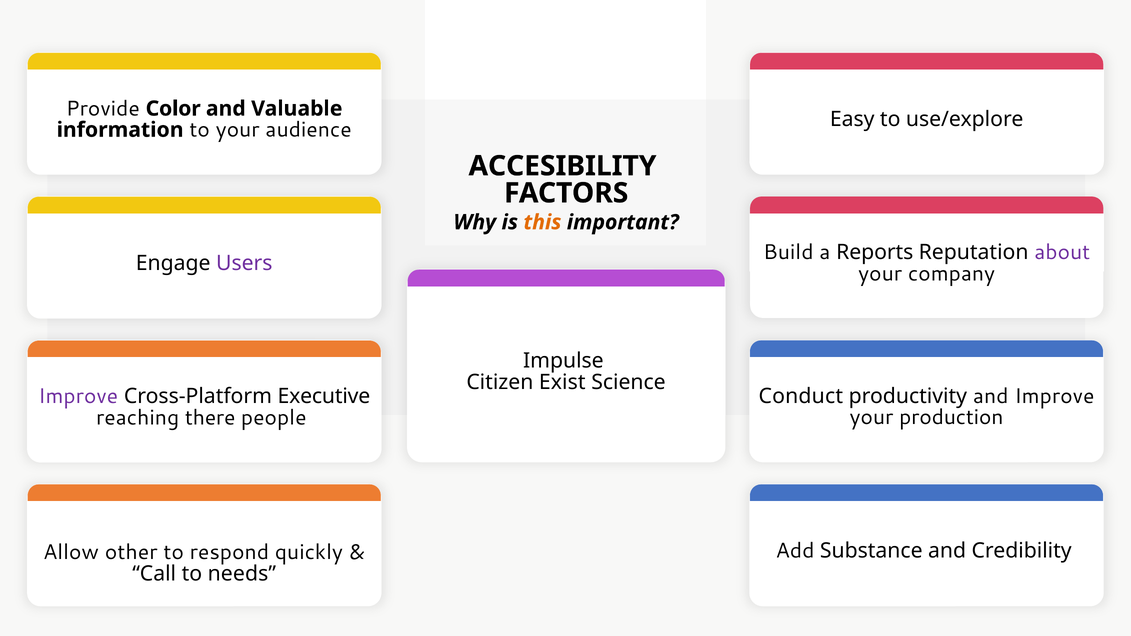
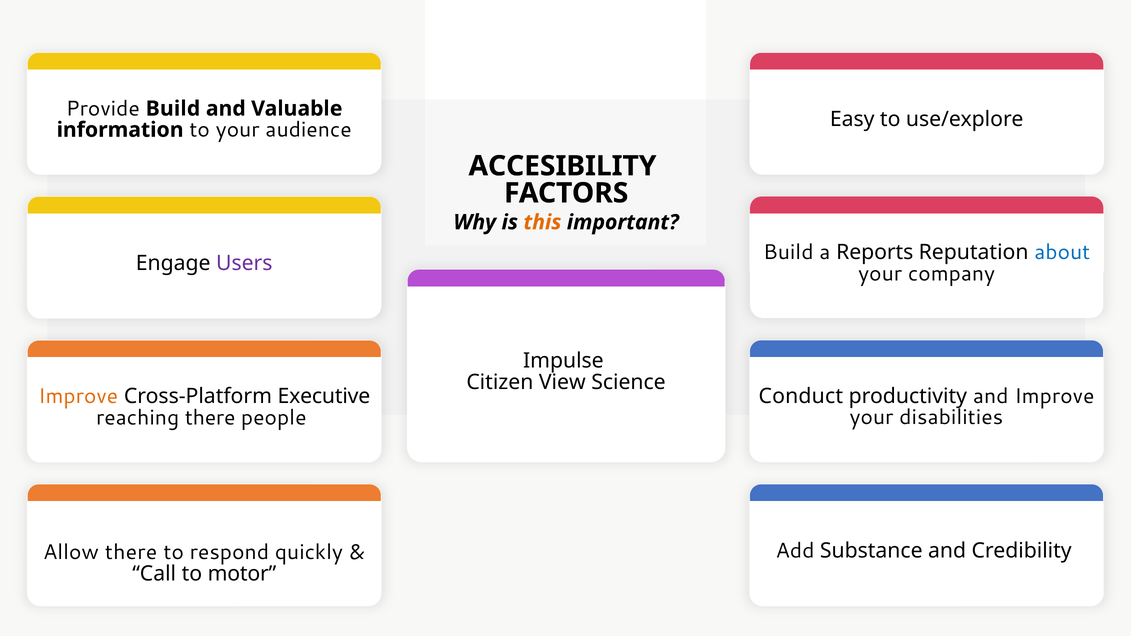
Provide Color: Color -> Build (173, 109)
about colour: purple -> blue (1062, 252)
Exist: Exist -> View (562, 382)
Improve colour: purple -> orange (78, 396)
production: production -> disabilities (951, 417)
Allow other: other -> there (131, 553)
needs: needs -> motor (242, 574)
